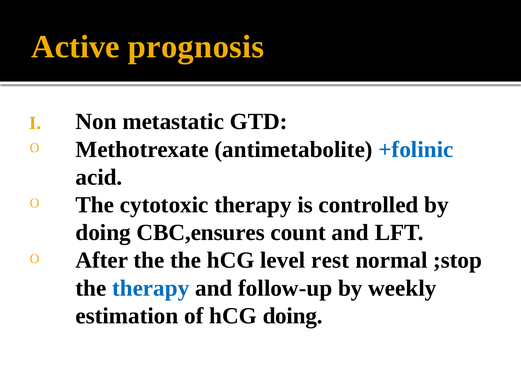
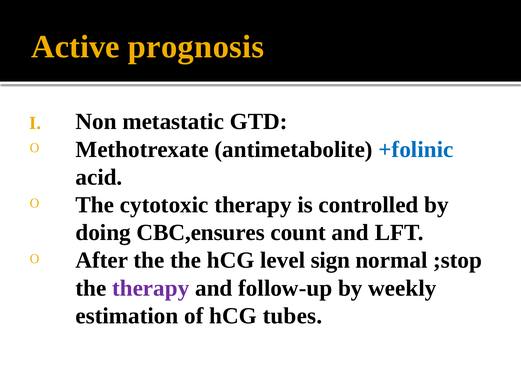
rest: rest -> sign (330, 261)
therapy colour: blue -> purple (151, 289)
hCG doing: doing -> tubes (292, 316)
